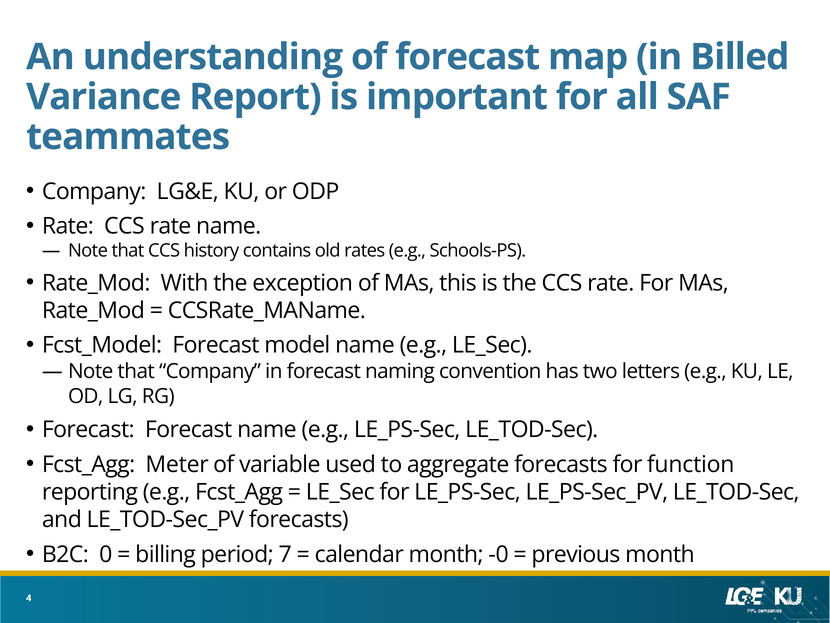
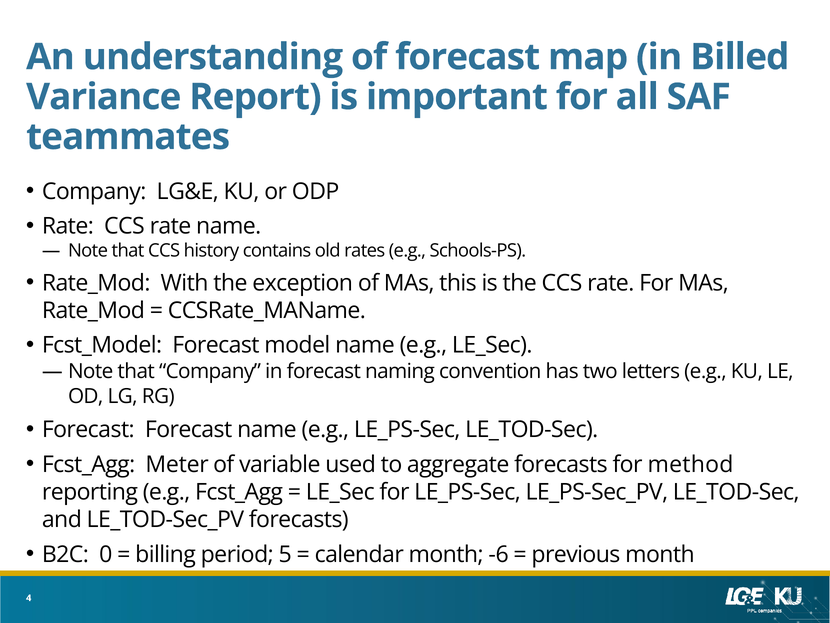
function: function -> method (690, 464)
7: 7 -> 5 (285, 554)
-0: -0 -> -6 (499, 554)
